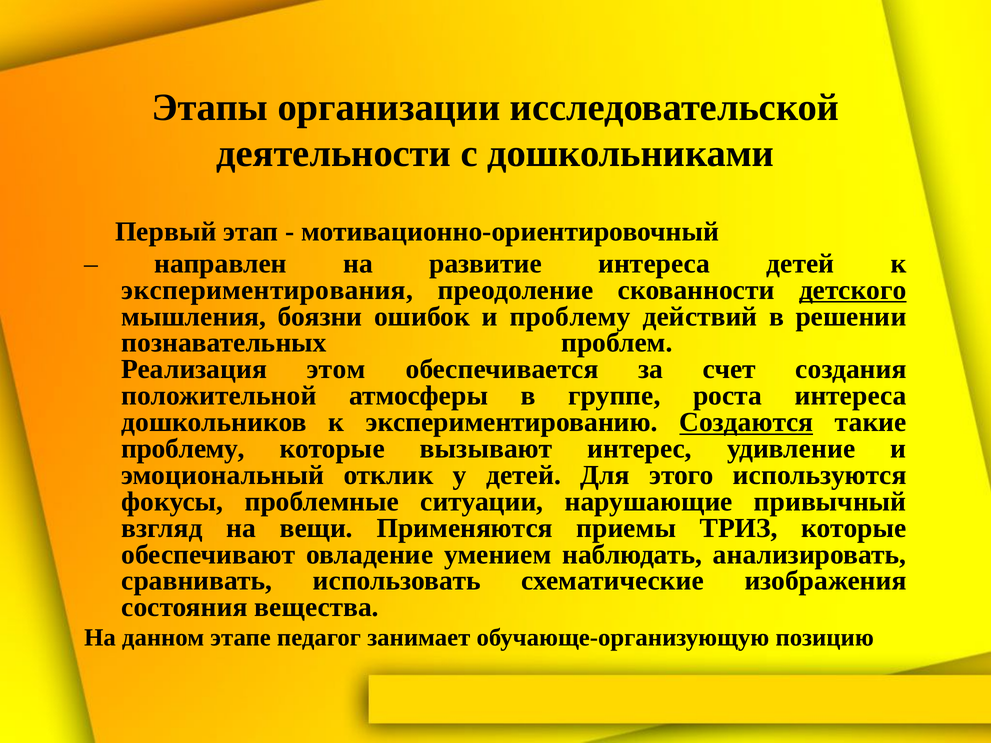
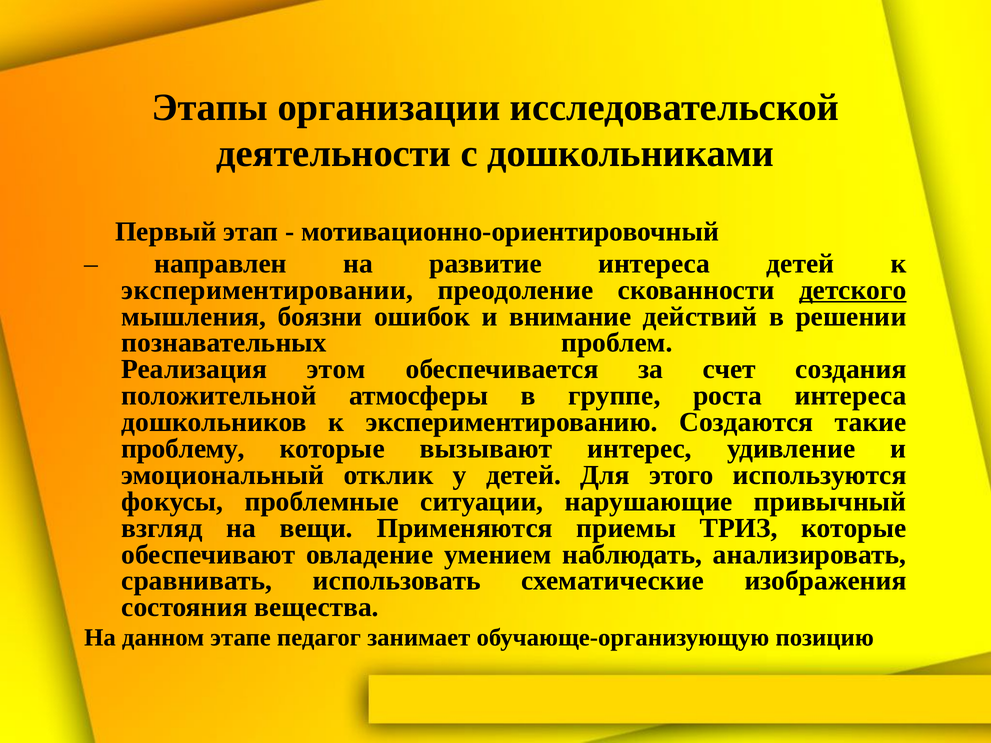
экспериментирования: экспериментирования -> экспериментировании (267, 290)
и проблему: проблему -> внимание (570, 317)
Создаются underline: present -> none (746, 422)
